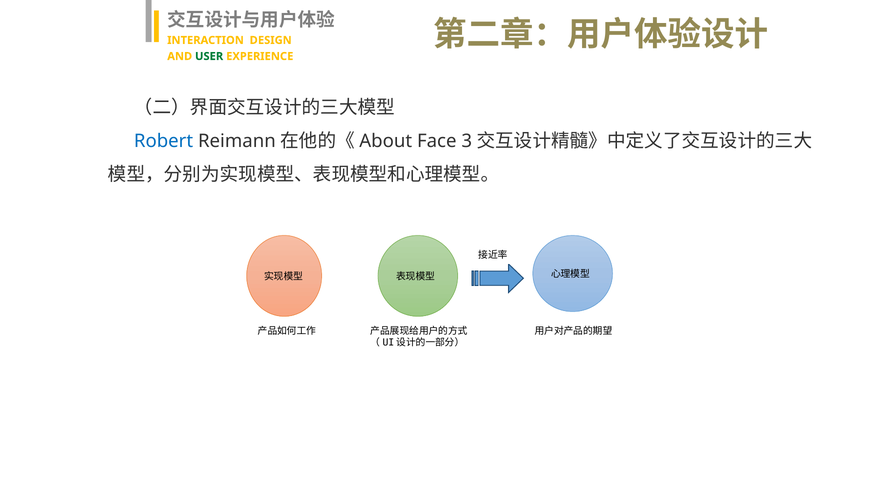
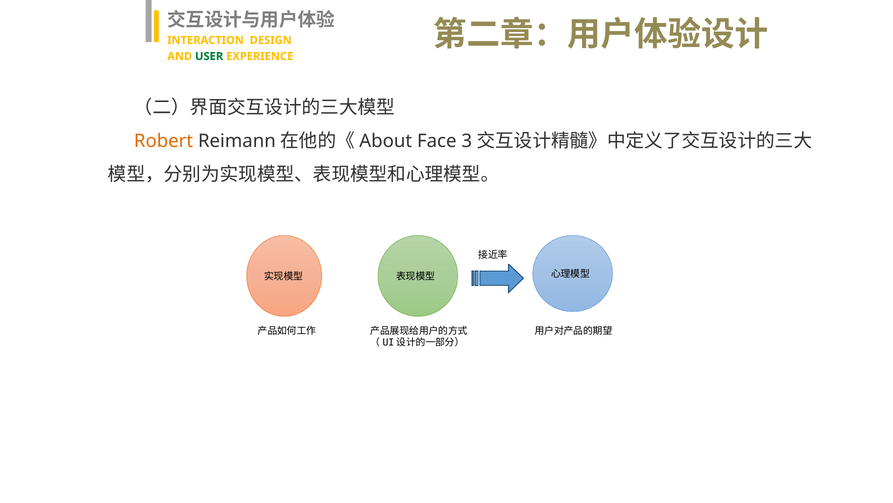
Robert colour: blue -> orange (164, 141)
